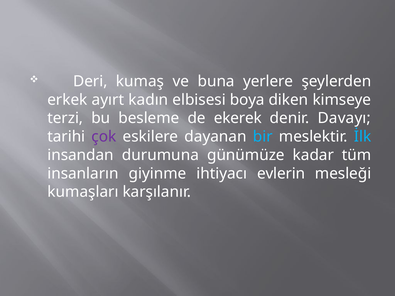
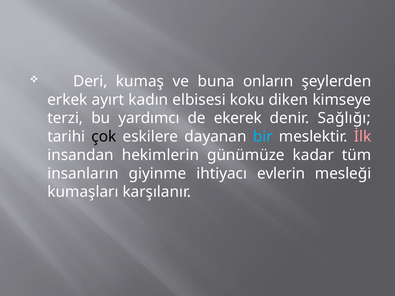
yerlere: yerlere -> onların (268, 81)
boya: boya -> koku (247, 100)
besleme: besleme -> yardımcı (149, 118)
Davayı: Davayı -> Sağlığı (344, 118)
çok colour: purple -> black (104, 137)
İlk colour: light blue -> pink (363, 137)
durumuna: durumuna -> hekimlerin (160, 155)
